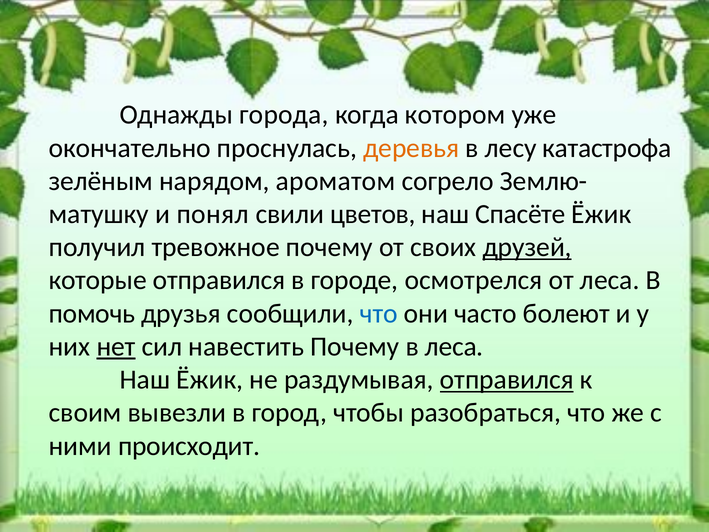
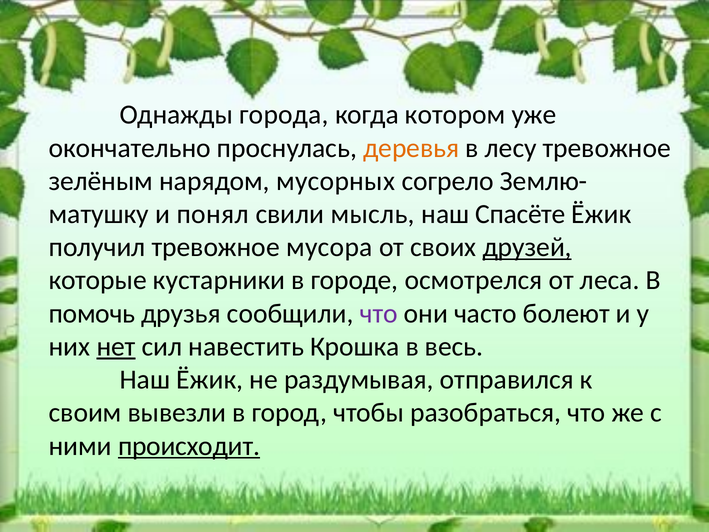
лесу катастрофа: катастрофа -> тревожное (607, 148)
ароматом: ароматом -> мусорных (336, 181)
цветов: цветов -> мысль (373, 214)
тревожное почему: почему -> мусора (329, 247)
которые отправился: отправился -> кустарники (219, 280)
что colour: blue -> purple (379, 313)
навестить Почему: Почему -> Крошка (355, 346)
в леса: леса -> весь (454, 346)
отправился underline: present -> none (507, 380)
происходит underline: none -> present (189, 446)
